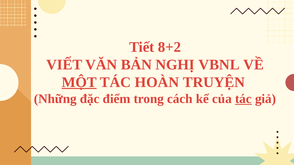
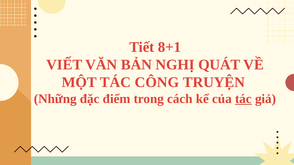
8+2: 8+2 -> 8+1 (169, 47)
VBNL: VBNL -> QUÁT (219, 65)
MỘT underline: present -> none (79, 82)
HOÀN: HOÀN -> CÔNG (157, 82)
